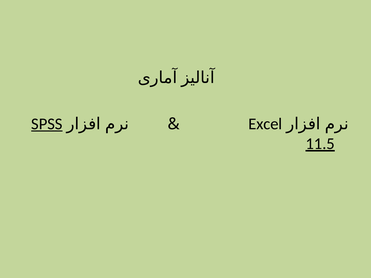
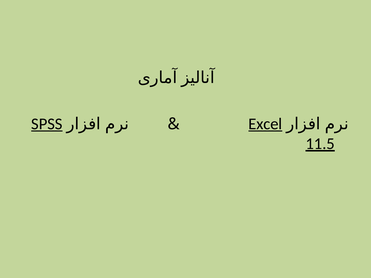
Excel underline: none -> present (265, 124)
